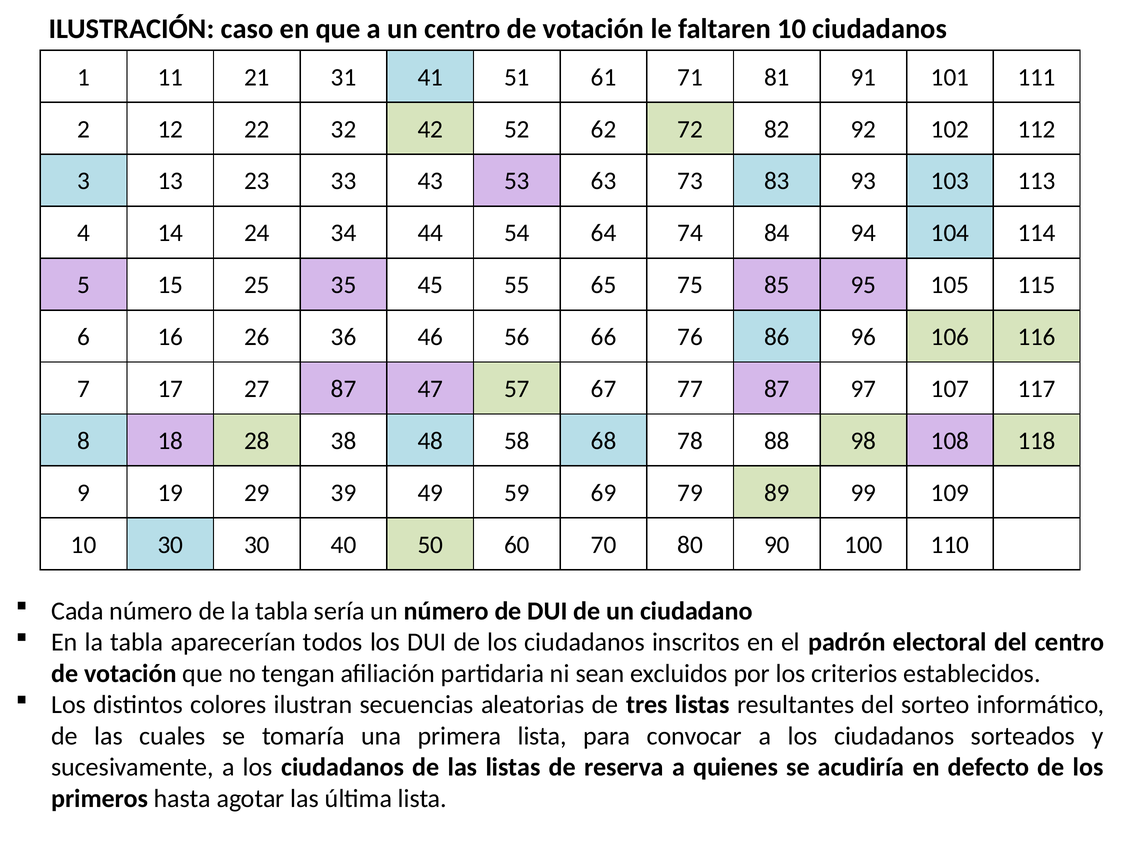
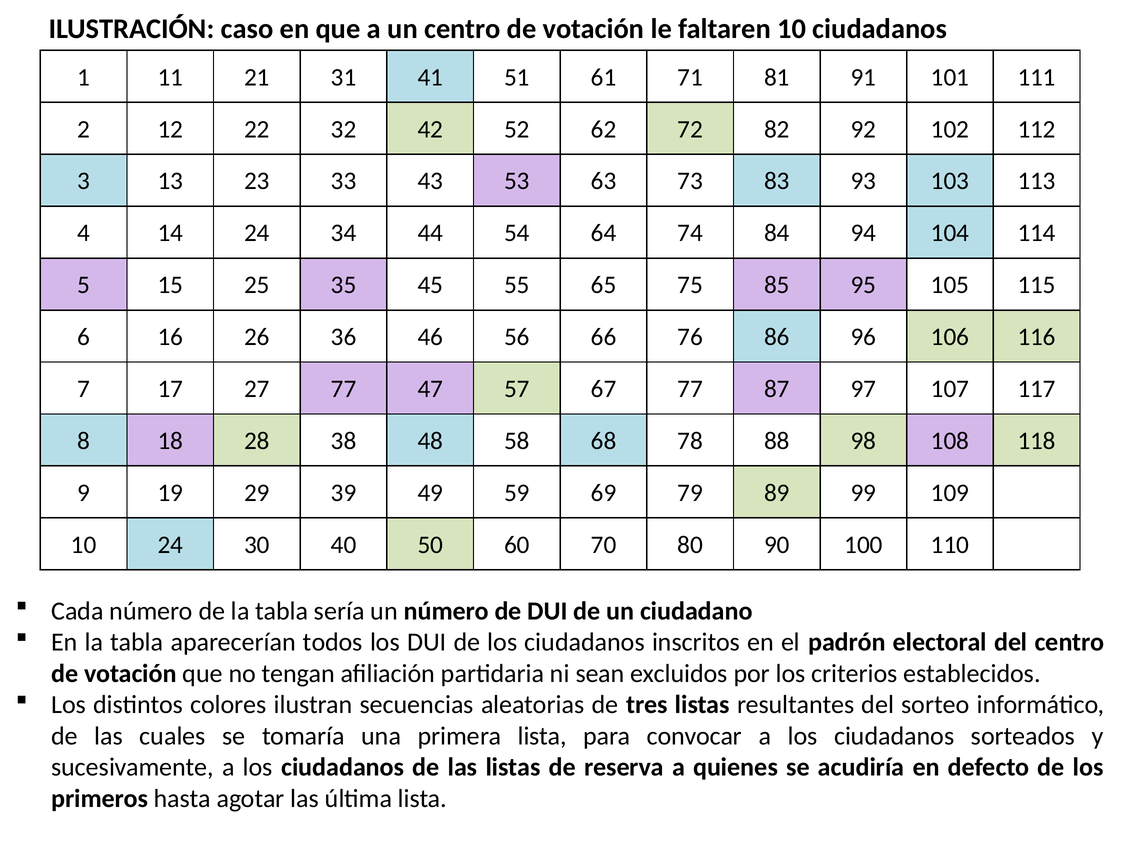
27 87: 87 -> 77 (344, 389)
10 30: 30 -> 24 (170, 545)
